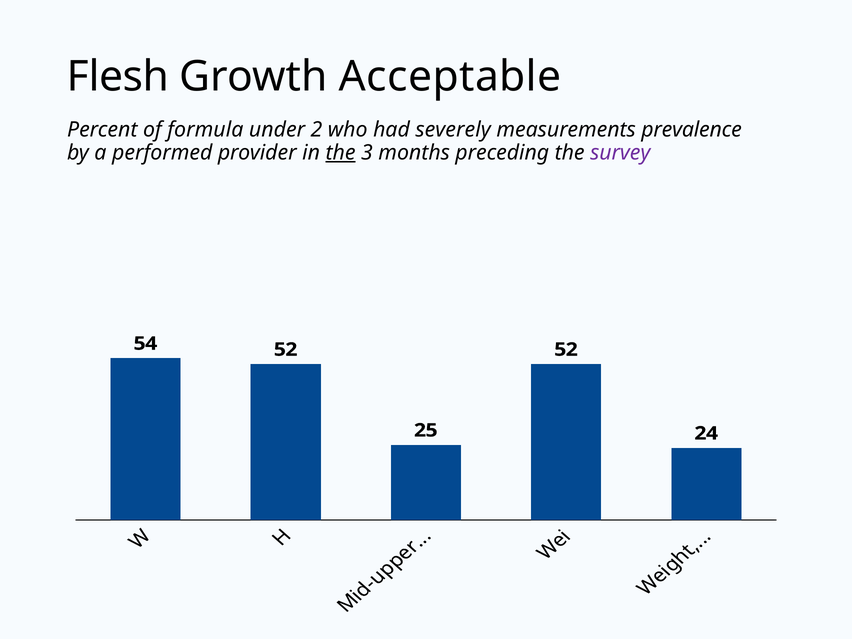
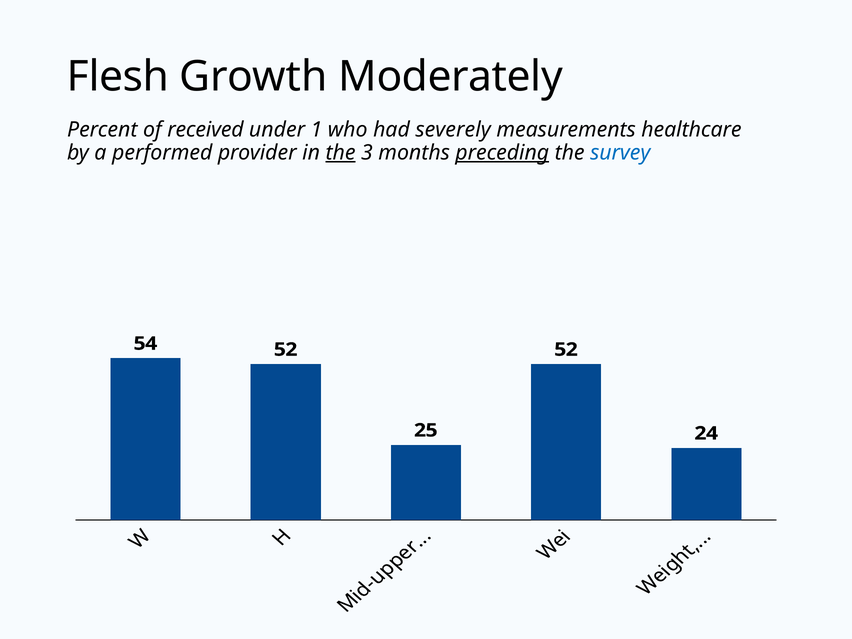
Acceptable: Acceptable -> Moderately (451, 77)
formula: formula -> received (205, 130)
2: 2 -> 1 (316, 130)
prevalence: prevalence -> healthcare (691, 130)
preceding underline: none -> present (502, 153)
survey colour: purple -> blue (620, 153)
